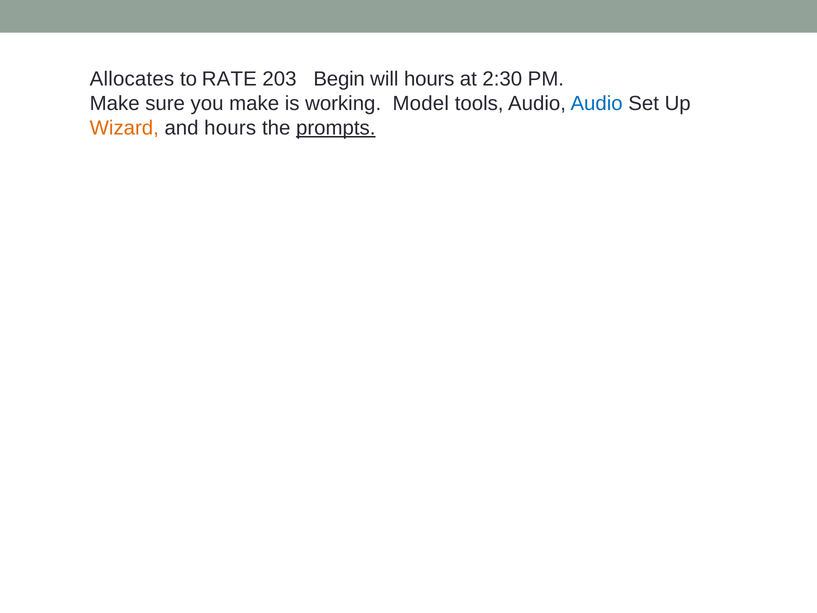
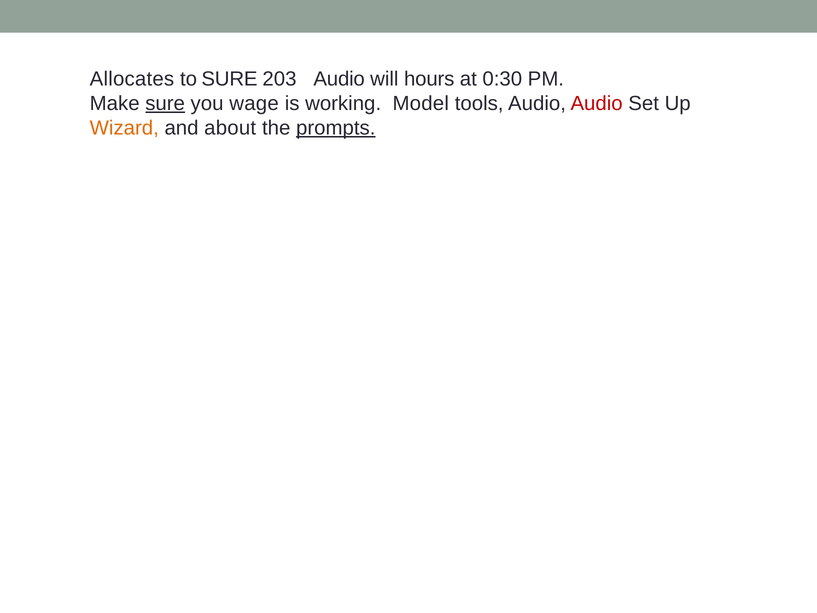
to RATE: RATE -> SURE (229, 79)
203 Begin: Begin -> Audio (339, 79)
2:30: 2:30 -> 0:30 (502, 79)
sure underline: none -> present (165, 103)
you make: make -> wage (254, 103)
Audio colour: blue -> red (597, 103)
and hours: hours -> about (230, 128)
